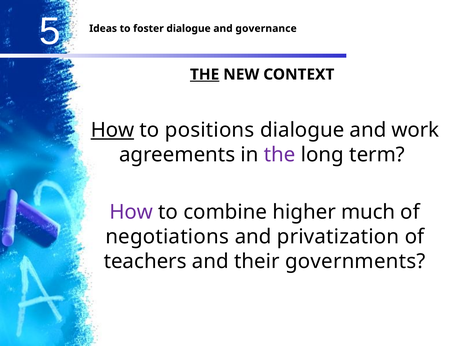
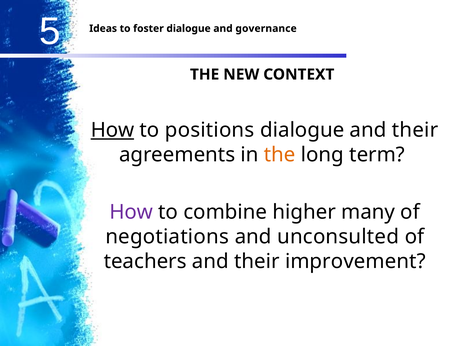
THE underline: present -> none (205, 75)
dialogue and work: work -> their (415, 130)
the colour: purple -> orange (280, 155)
much: much -> many (368, 213)
privatization: privatization -> unconsulted (338, 237)
governments: governments -> improvement (355, 262)
